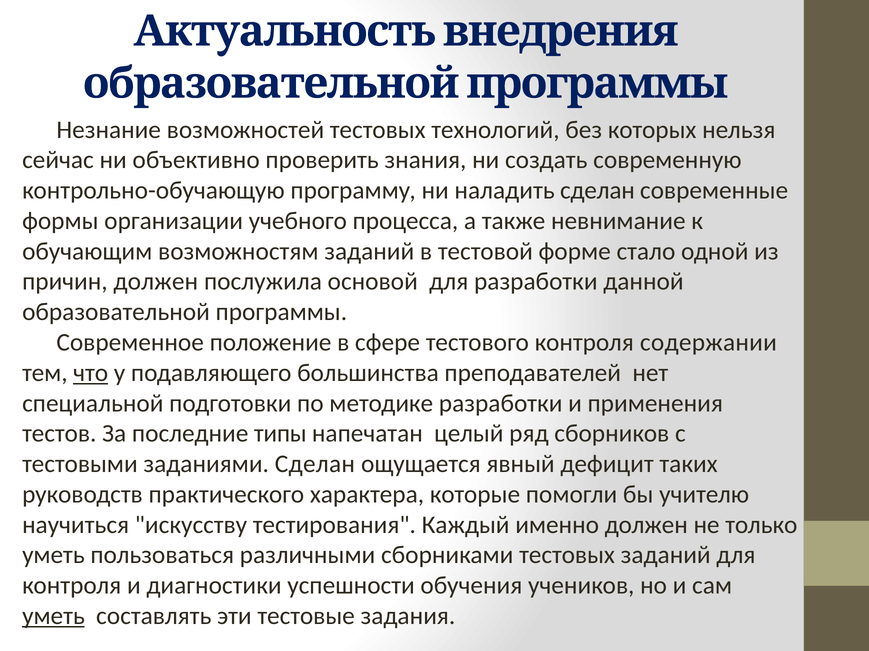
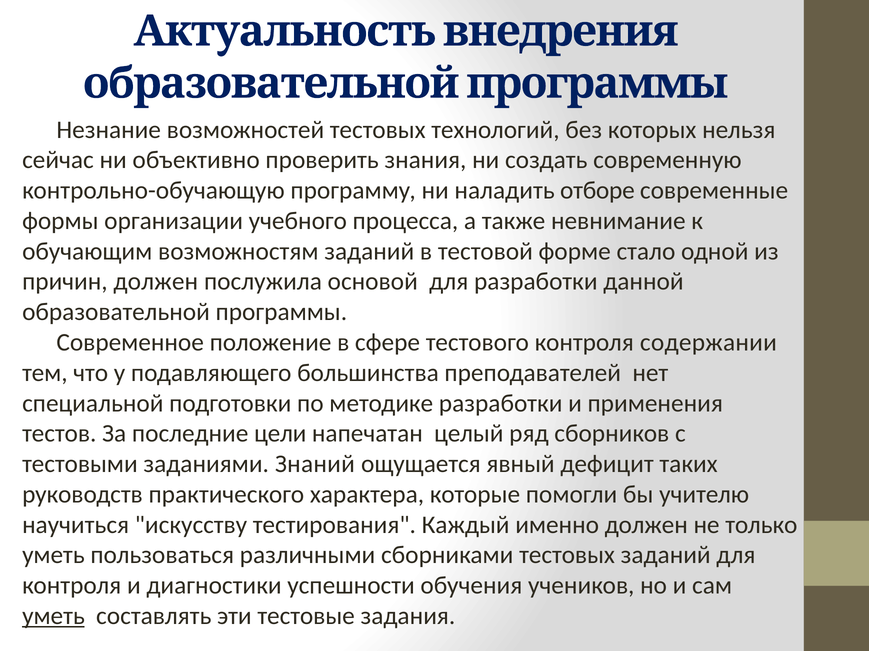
наладить сделан: сделан -> отборе (597, 191)
что underline: present -> none (91, 373)
типы: типы -> цели (280, 434)
заданиями Сделан: Сделан -> Знаний (315, 464)
